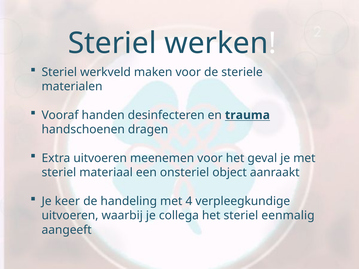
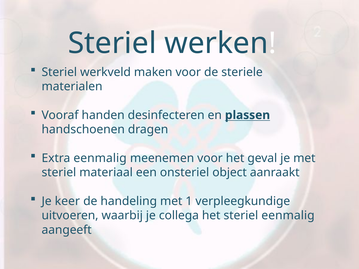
trauma: trauma -> plassen (248, 115)
Extra uitvoeren: uitvoeren -> eenmalig (100, 158)
4: 4 -> 1 (189, 201)
